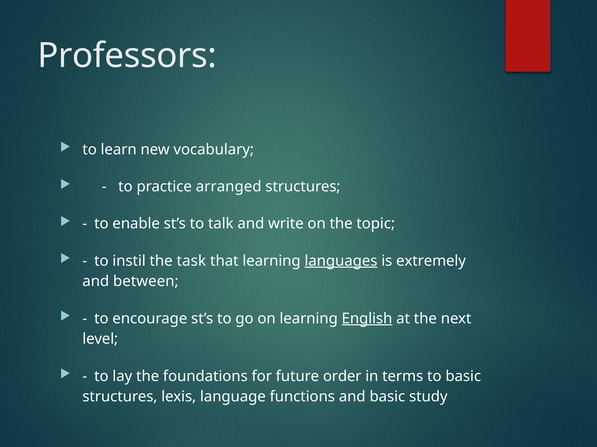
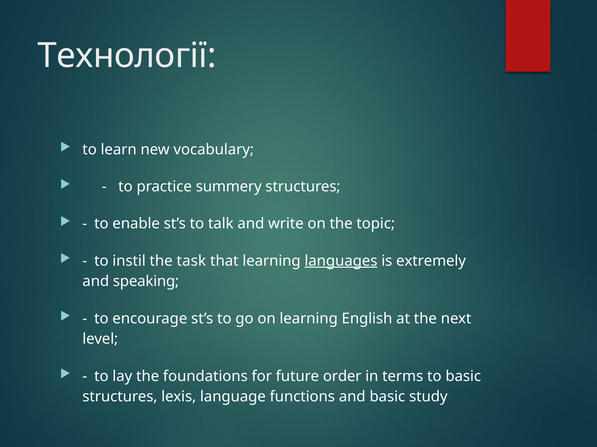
Professors: Professors -> Технології (127, 56)
arranged: arranged -> summery (229, 187)
between: between -> speaking (146, 282)
English underline: present -> none (367, 319)
